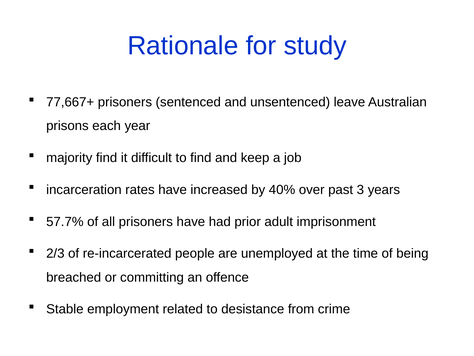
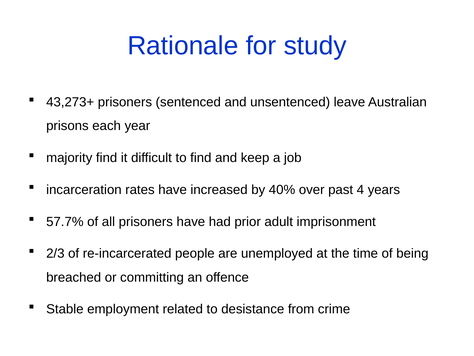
77,667+: 77,667+ -> 43,273+ (70, 102)
3: 3 -> 4 (360, 189)
